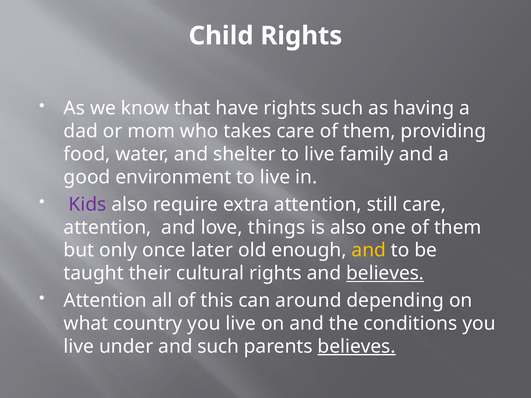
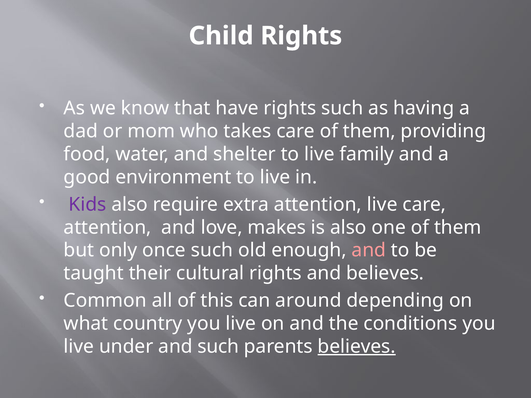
attention still: still -> live (382, 205)
things: things -> makes (277, 228)
once later: later -> such (212, 250)
and colour: yellow -> pink (369, 250)
believes underline: present -> none (385, 273)
Attention: Attention -> Common (105, 301)
